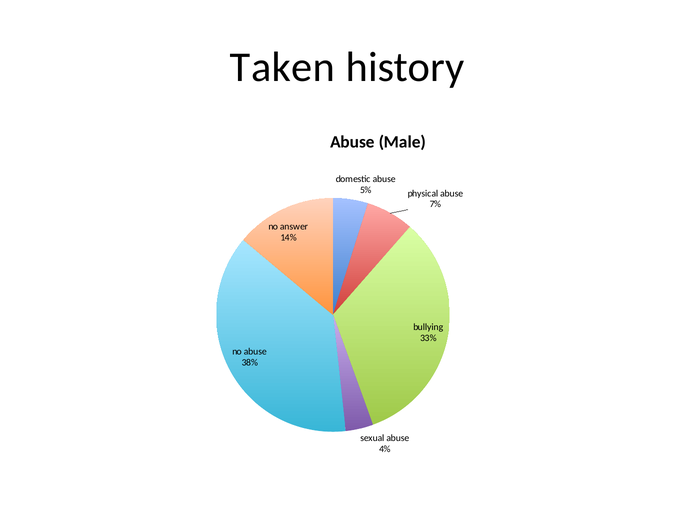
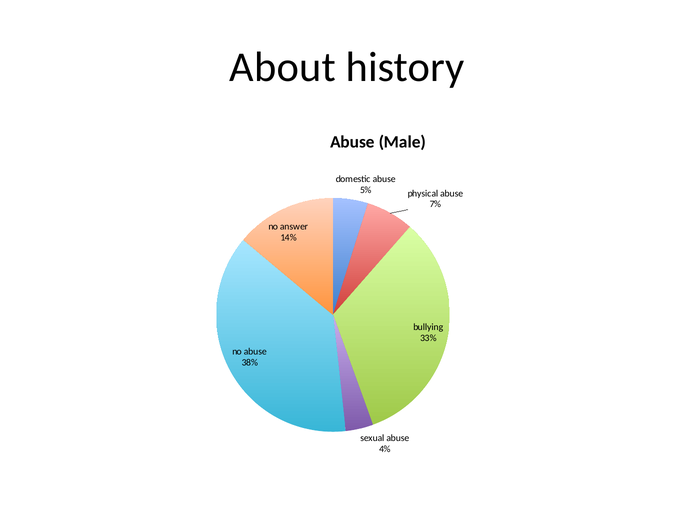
Taken: Taken -> About (283, 67)
